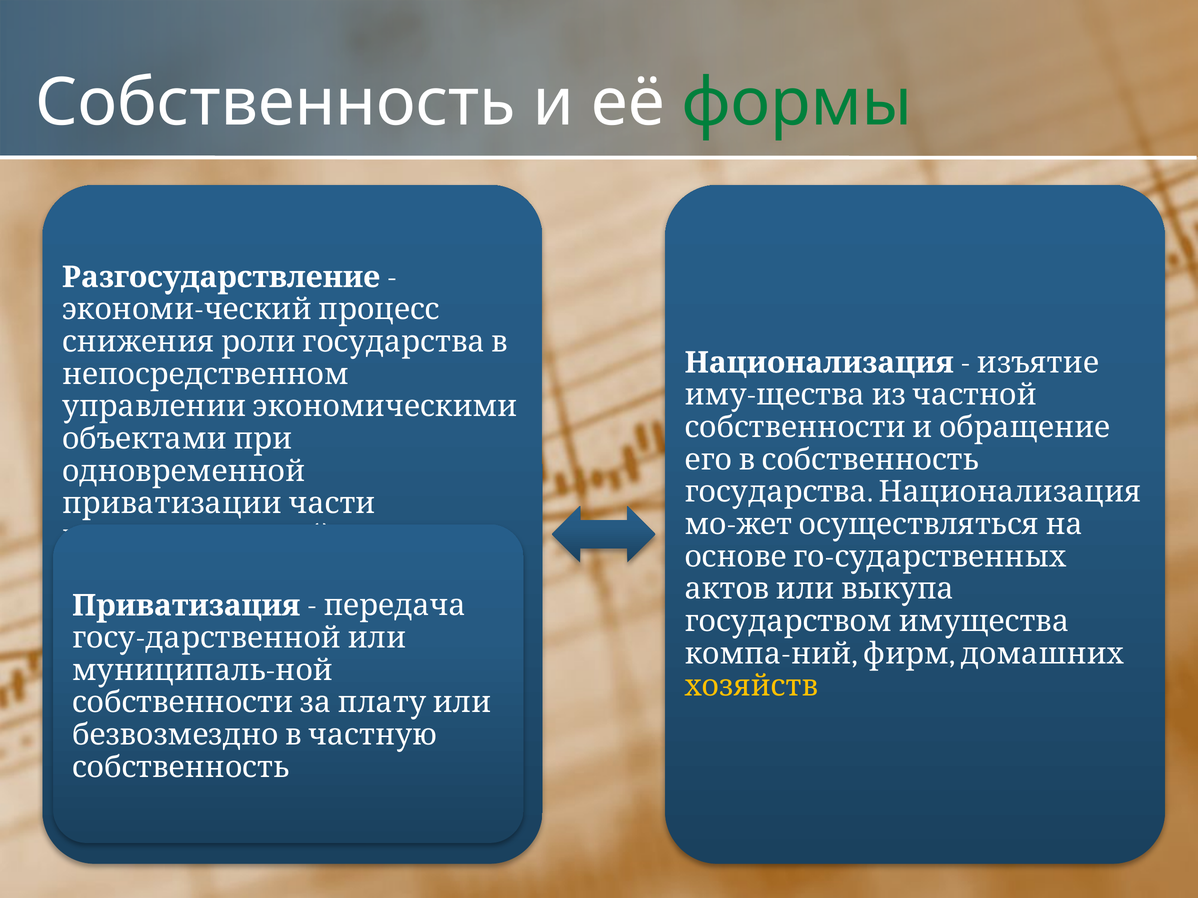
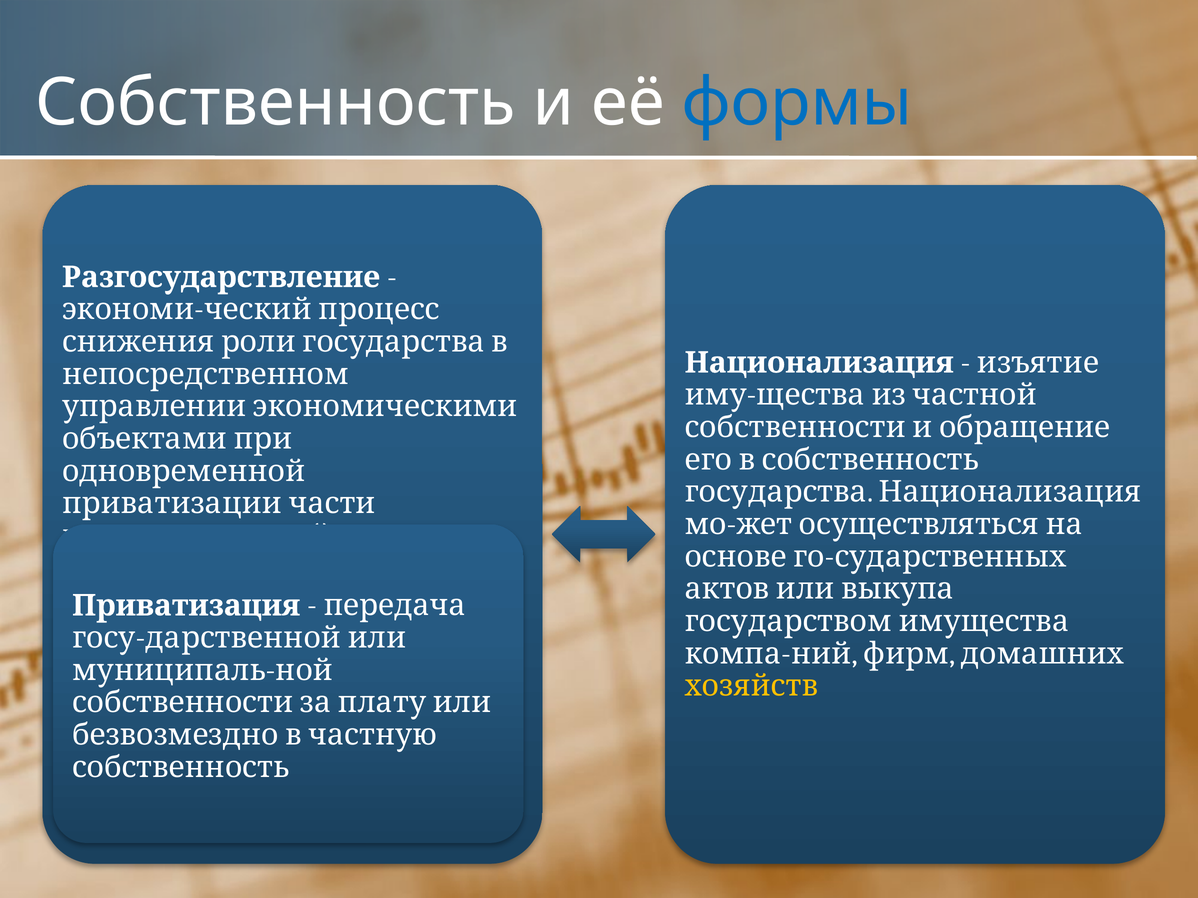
формы colour: green -> blue (797, 103)
